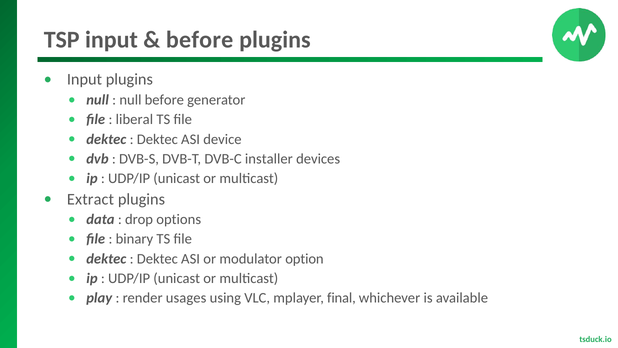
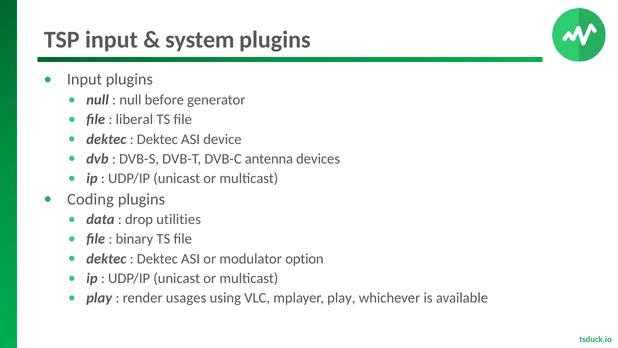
before: before -> system (200, 40)
installer: installer -> antenna (269, 159)
Extract: Extract -> Coding (90, 199)
options: options -> utilities (179, 219)
mplayer final: final -> play (341, 298)
